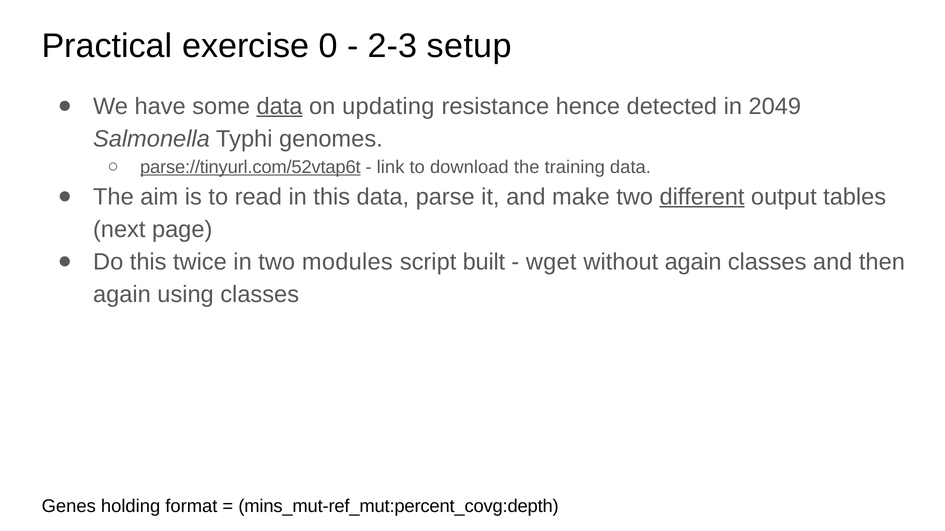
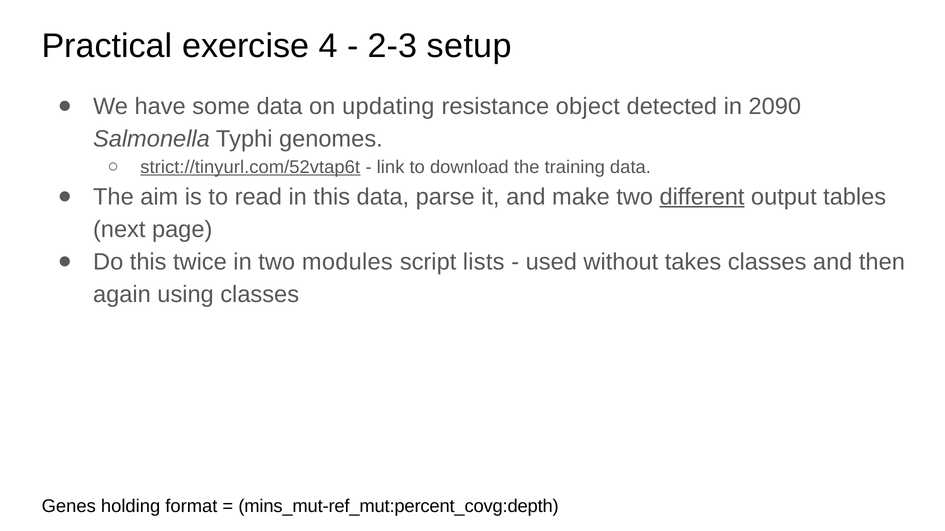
0: 0 -> 4 (328, 46)
data underline: present -> none (280, 106)
hence: hence -> object (588, 106)
2049: 2049 -> 2090 (775, 106)
parse://tinyurl.com/52vtap6t: parse://tinyurl.com/52vtap6t -> strict://tinyurl.com/52vtap6t (250, 167)
built: built -> lists (484, 262)
wget: wget -> used (551, 262)
without again: again -> takes (693, 262)
